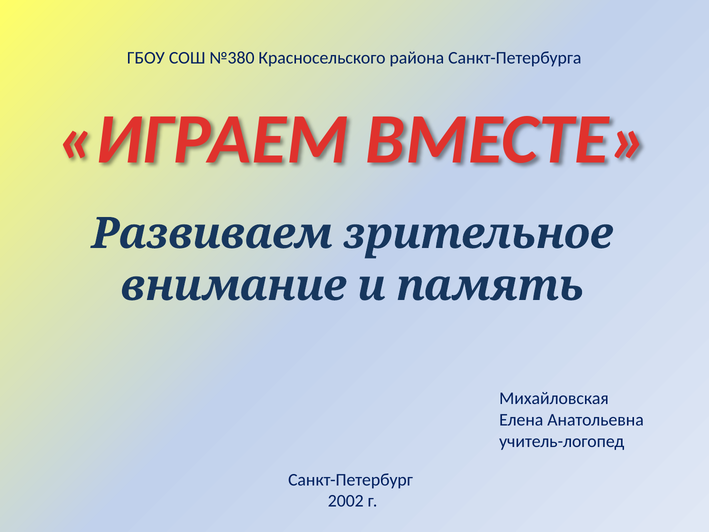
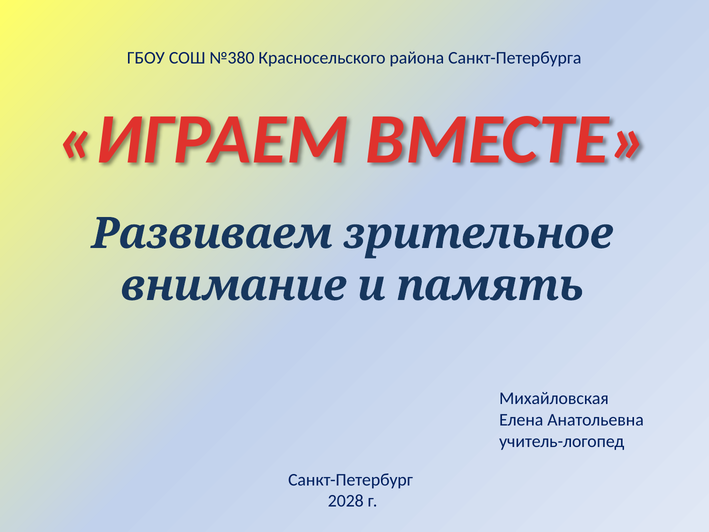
2002: 2002 -> 2028 (346, 501)
